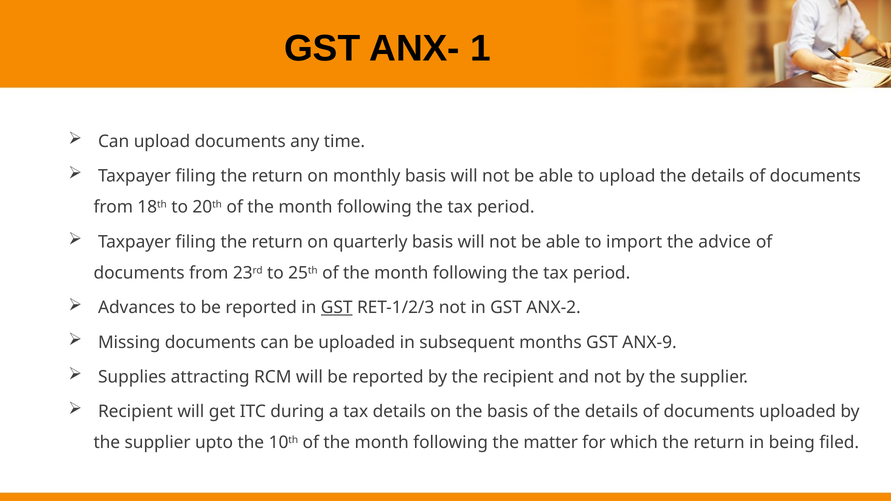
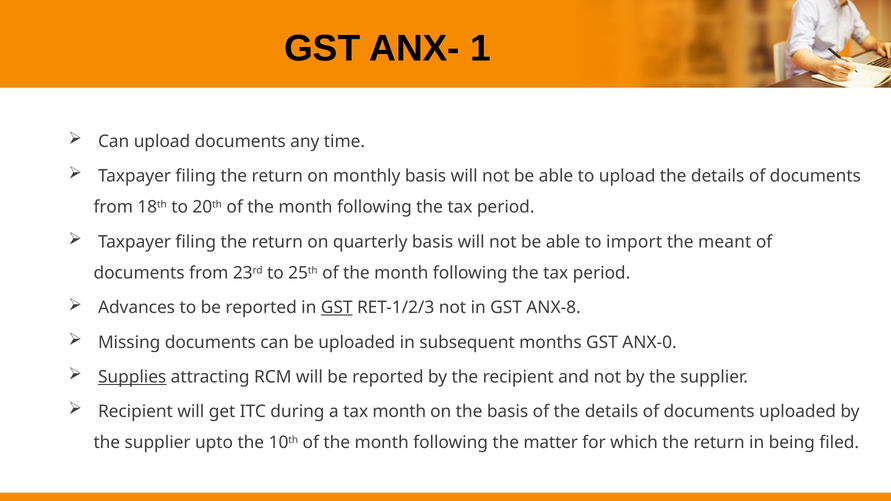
advice: advice -> meant (725, 242)
ANX-2: ANX-2 -> ANX-8 (554, 308)
ANX-9: ANX-9 -> ANX-0 (649, 342)
Supplies underline: none -> present (132, 377)
tax details: details -> month (399, 412)
